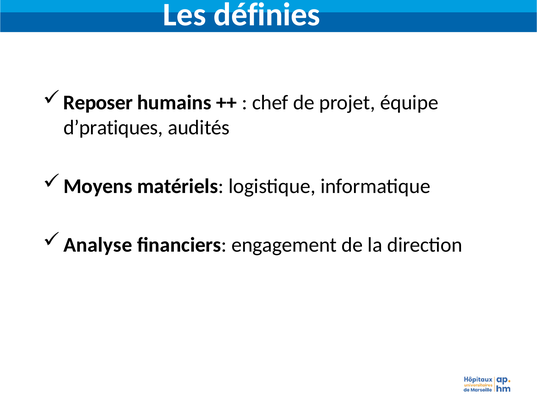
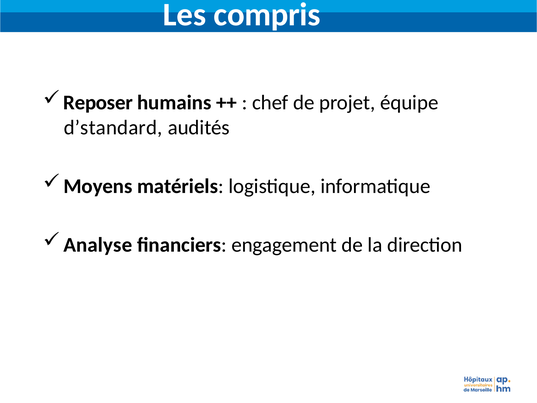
définies: définies -> compris (267, 15)
d’pratiques: d’pratiques -> d’standard (113, 128)
